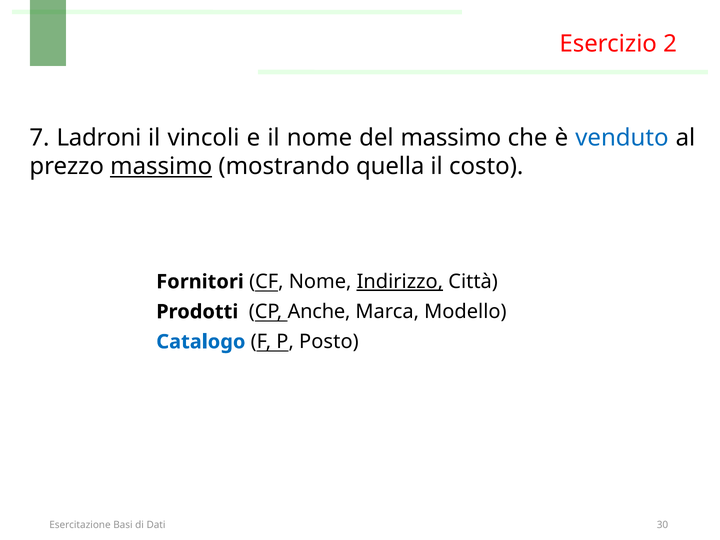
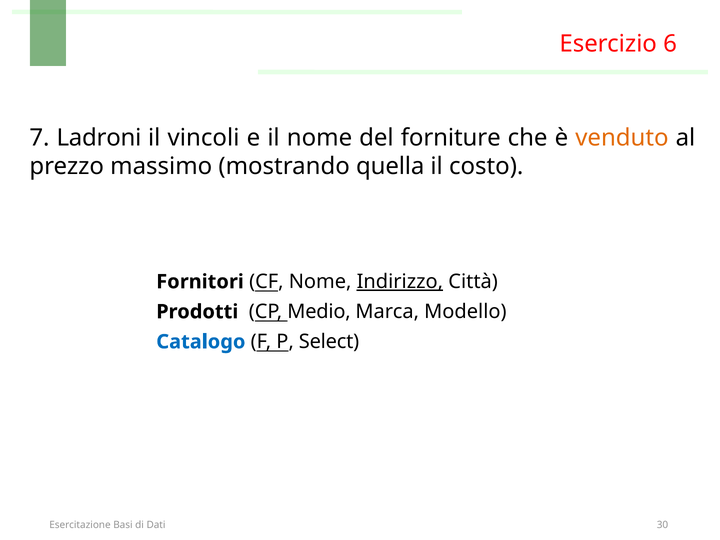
2: 2 -> 6 (670, 44)
del massimo: massimo -> forniture (451, 138)
venduto colour: blue -> orange (622, 138)
massimo underline: present -> none (161, 167)
Anche: Anche -> Medio (319, 312)
Posto: Posto -> Select (329, 342)
